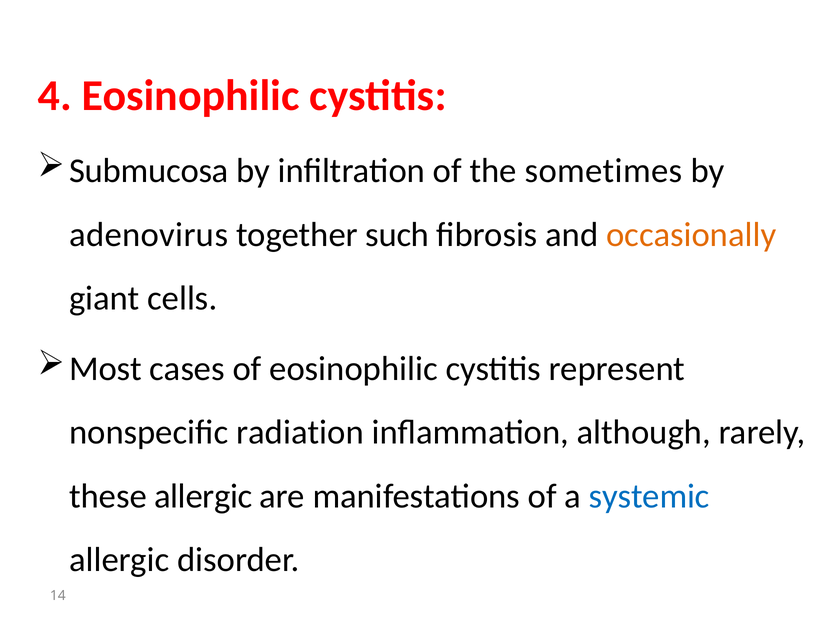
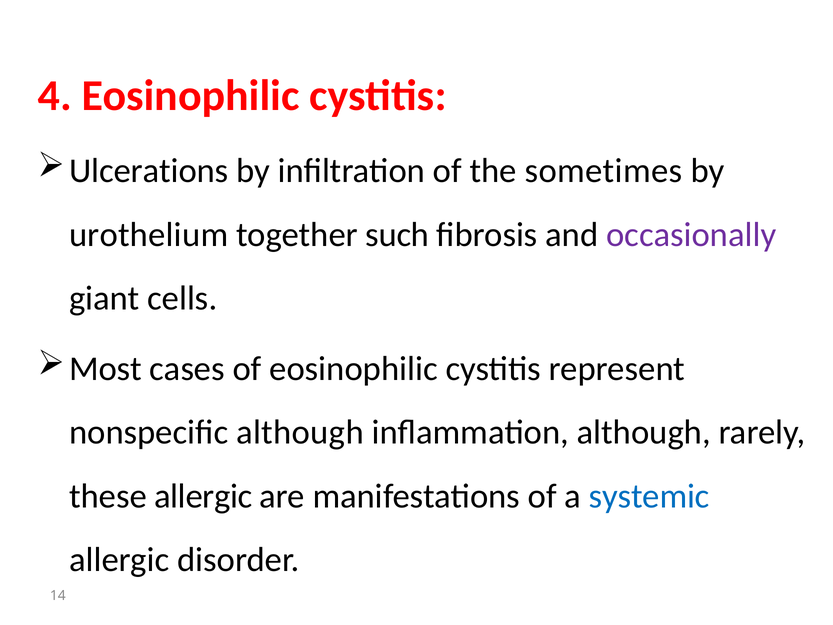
Submucosa: Submucosa -> Ulcerations (149, 171)
adenovirus: adenovirus -> urothelium (149, 235)
occasionally colour: orange -> purple (691, 235)
nonspecific radiation: radiation -> although (300, 432)
